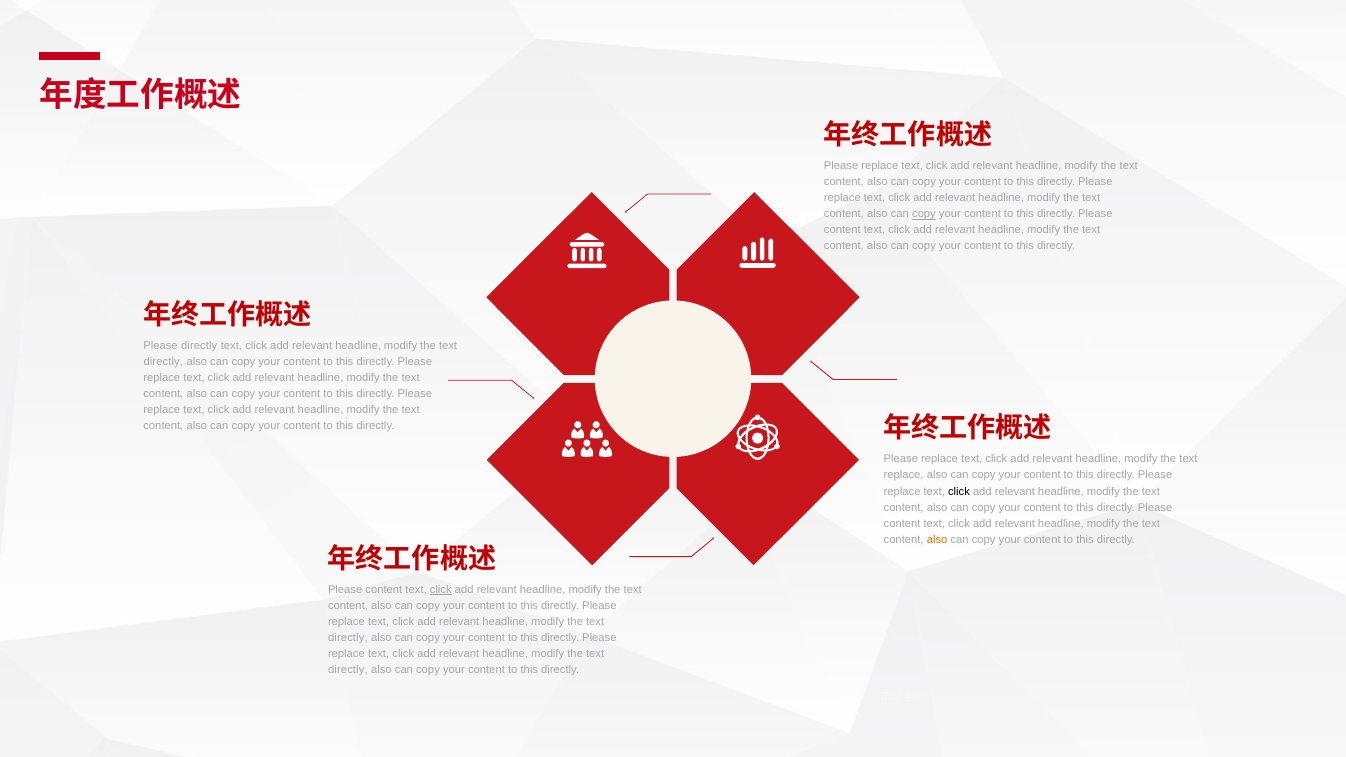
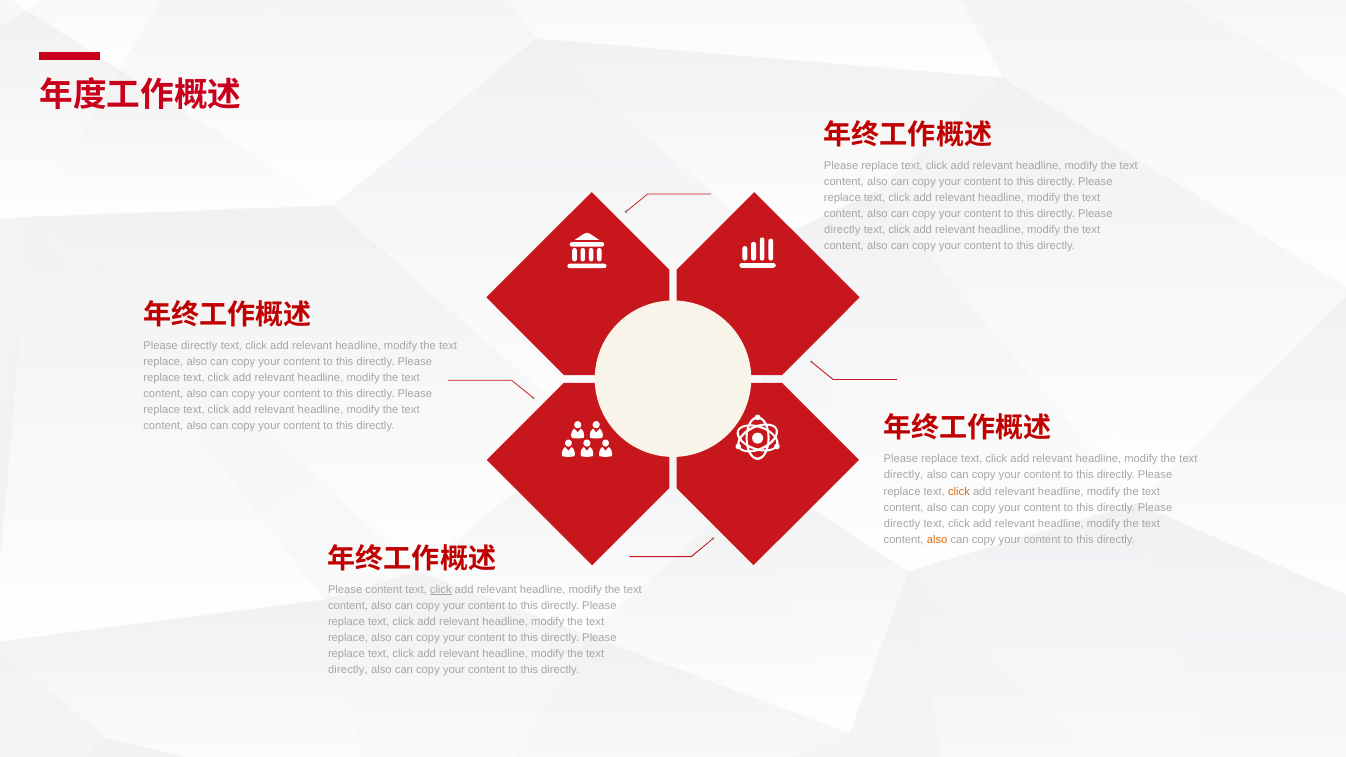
copy underline: present -> none (924, 214)
content: content -> directly (842, 230)
directly: directly -> replace (163, 362)
replace: replace -> directly (904, 475)
click colour: black -> orange (959, 491)
content: content -> directly (902, 524)
directly: directly -> replace (348, 638)
